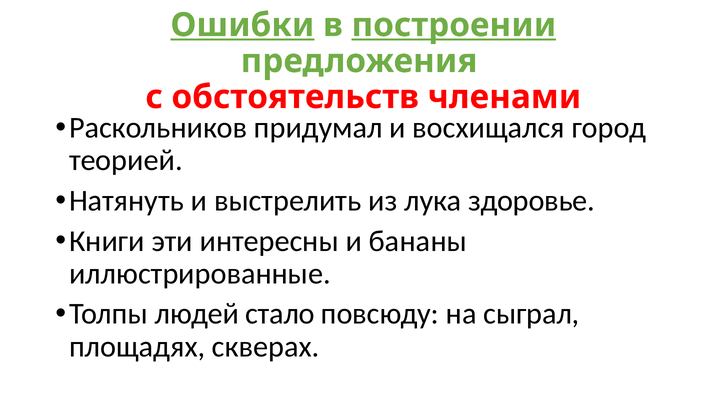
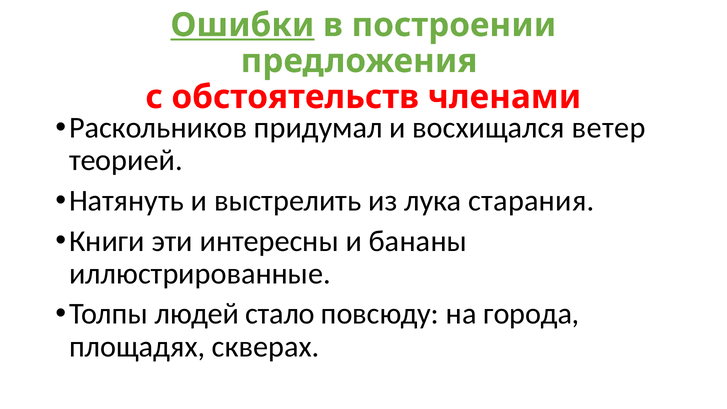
построении underline: present -> none (454, 25)
город: город -> ветер (609, 128)
здоровье: здоровье -> старания (531, 201)
сыграл: сыграл -> города (531, 314)
